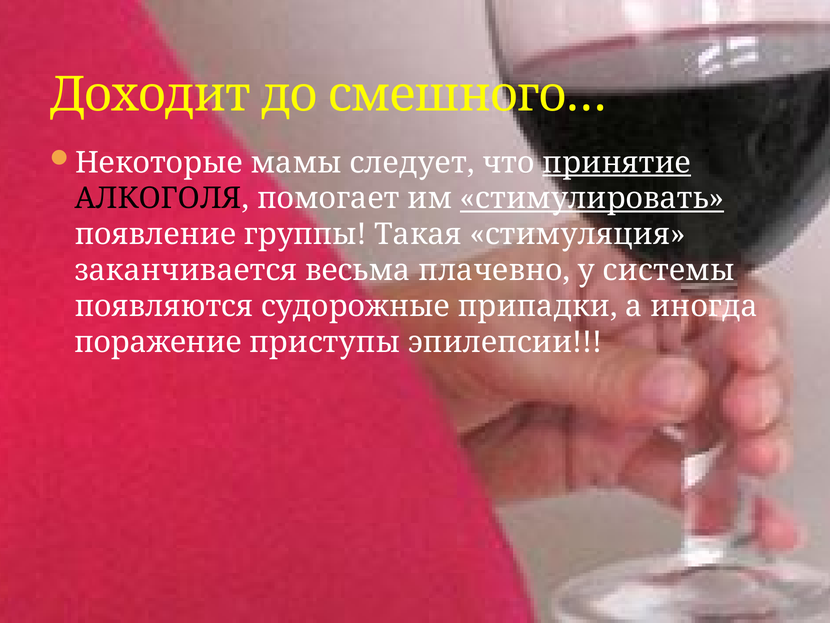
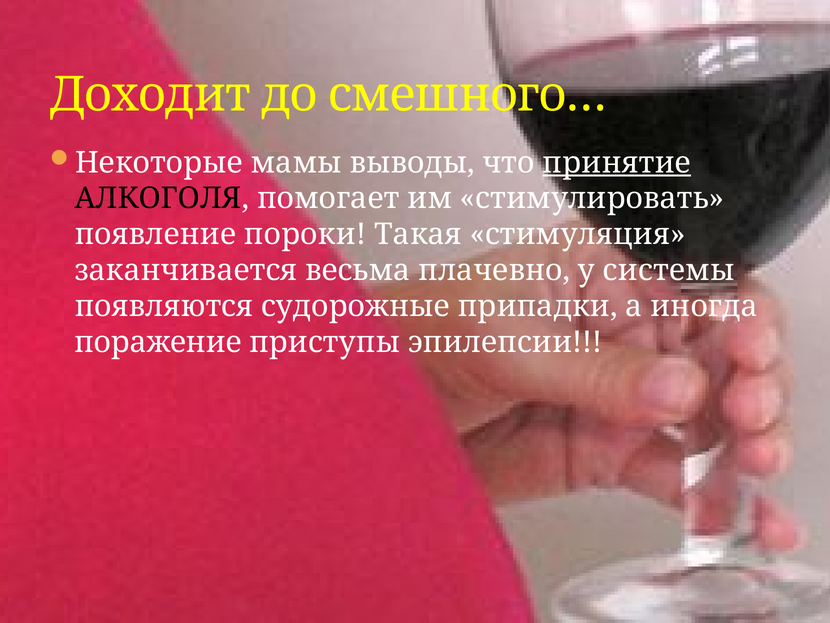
следует: следует -> выводы (412, 162)
стимулировать underline: present -> none (592, 198)
группы: группы -> пороки (305, 234)
